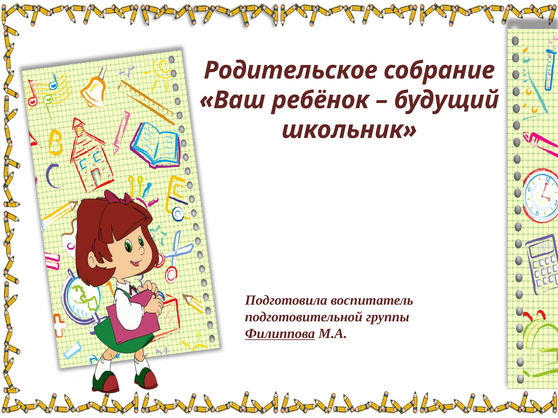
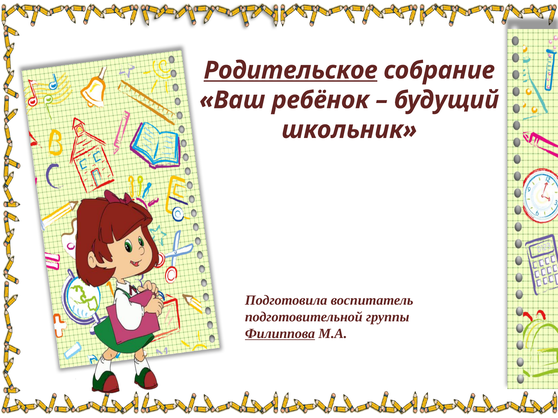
Родительское underline: none -> present (291, 70)
